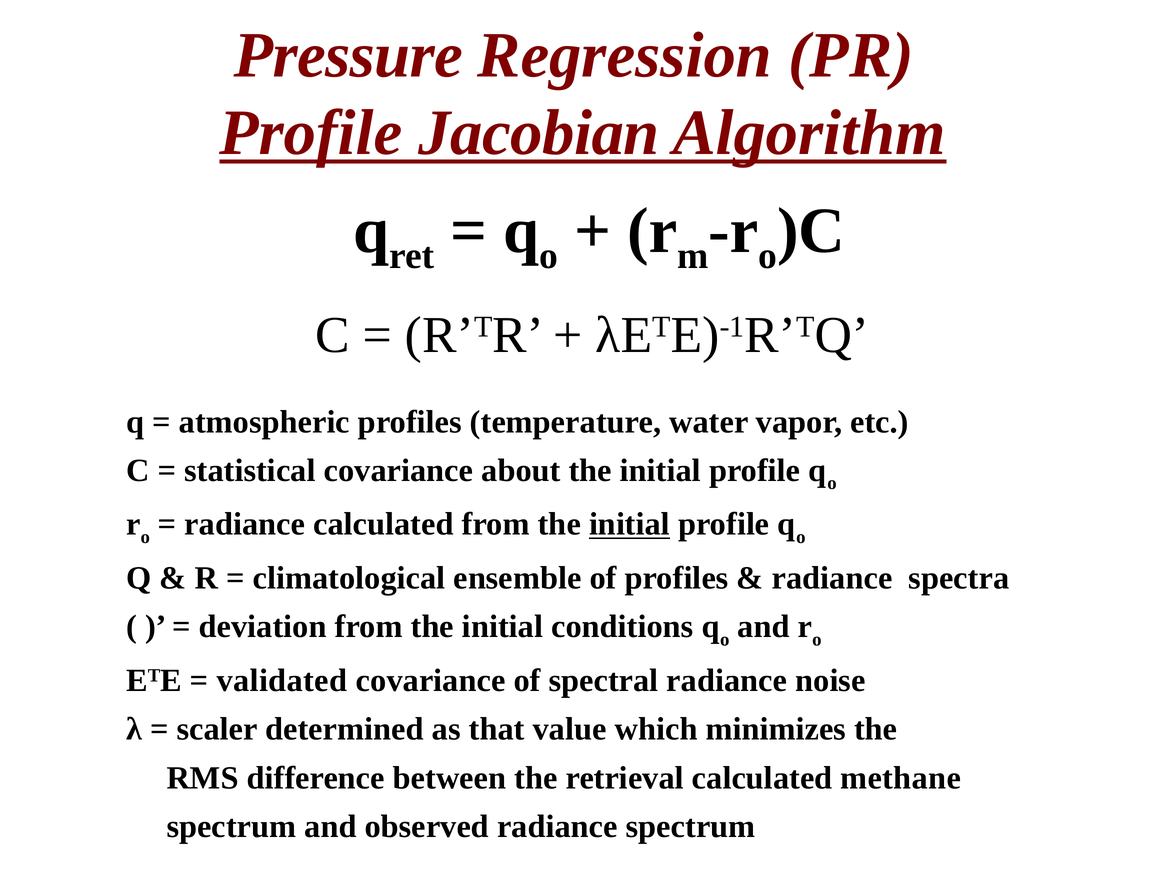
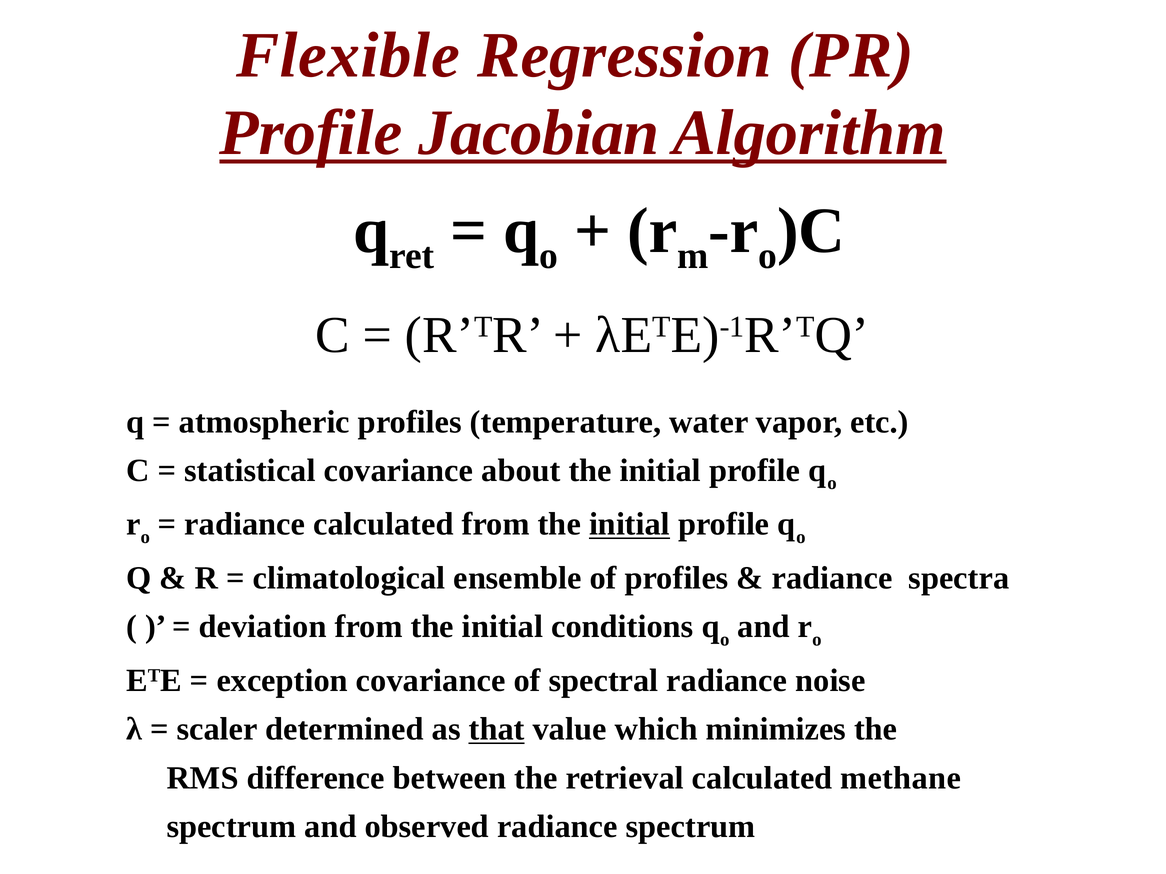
Pressure: Pressure -> Flexible (348, 55)
validated: validated -> exception (282, 681)
that underline: none -> present (497, 730)
